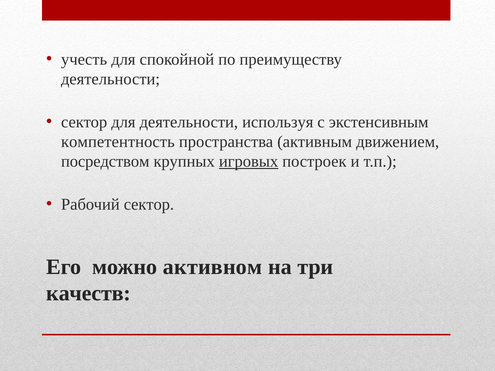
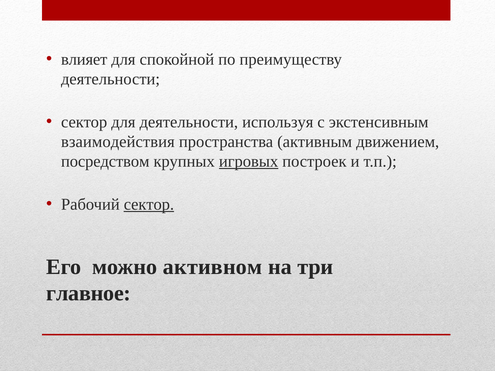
учесть: учесть -> влияет (84, 59)
компетентность: компетентность -> взаимодействия (118, 142)
сектор underline: none -> present (149, 204)
качеств: качеств -> главное (89, 294)
